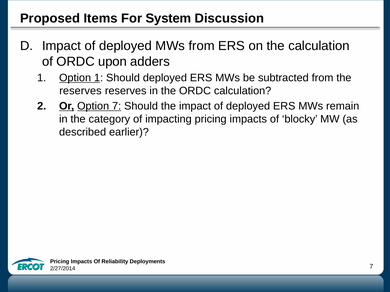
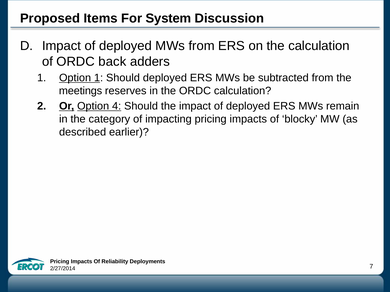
upon: upon -> back (112, 62)
reserves: reserves -> meetings (81, 91)
Option 7: 7 -> 4 (117, 106)
